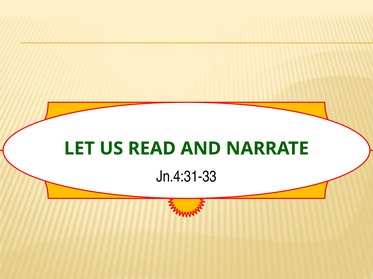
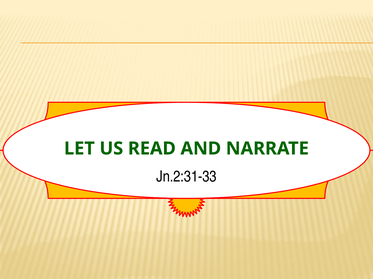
Jn.4:31-33: Jn.4:31-33 -> Jn.2:31-33 (186, 177)
